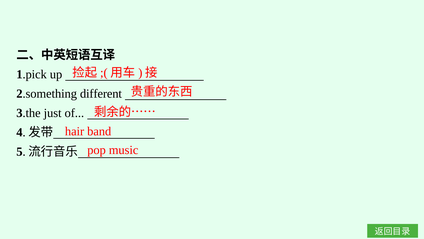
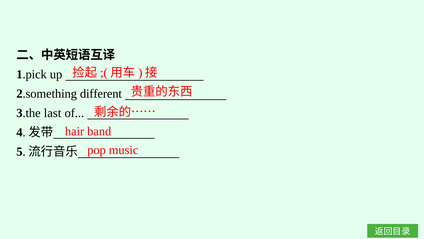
just: just -> last (53, 113)
